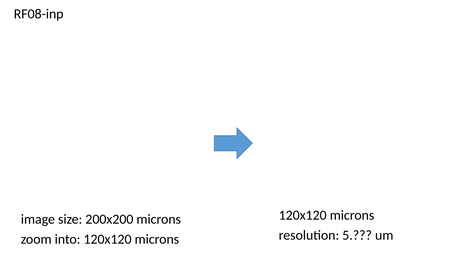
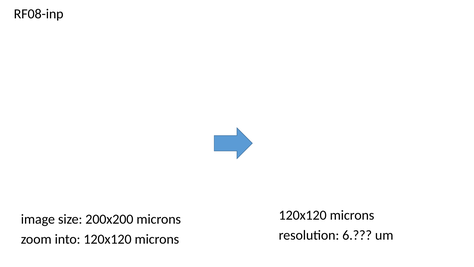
5: 5 -> 6 (357, 235)
